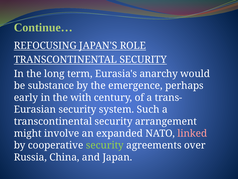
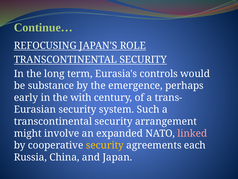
anarchy: anarchy -> controls (159, 74)
security colour: light green -> yellow (105, 145)
over: over -> each (195, 145)
